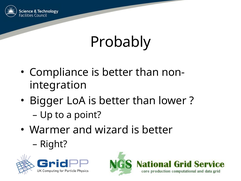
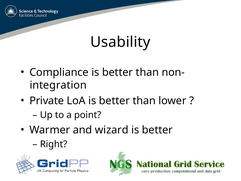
Probably: Probably -> Usability (120, 42)
Bigger: Bigger -> Private (47, 101)
